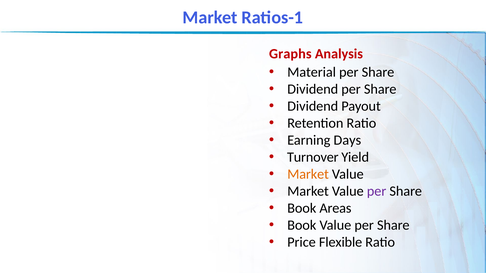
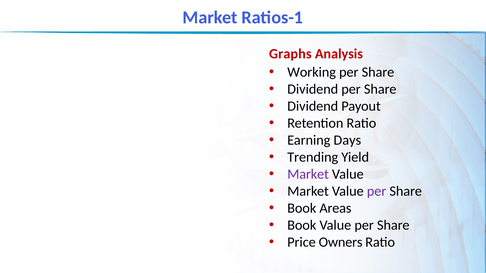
Material: Material -> Working (312, 72)
Turnover: Turnover -> Trending (313, 157)
Market colour: orange -> purple (308, 174)
Flexible: Flexible -> Owners (341, 242)
